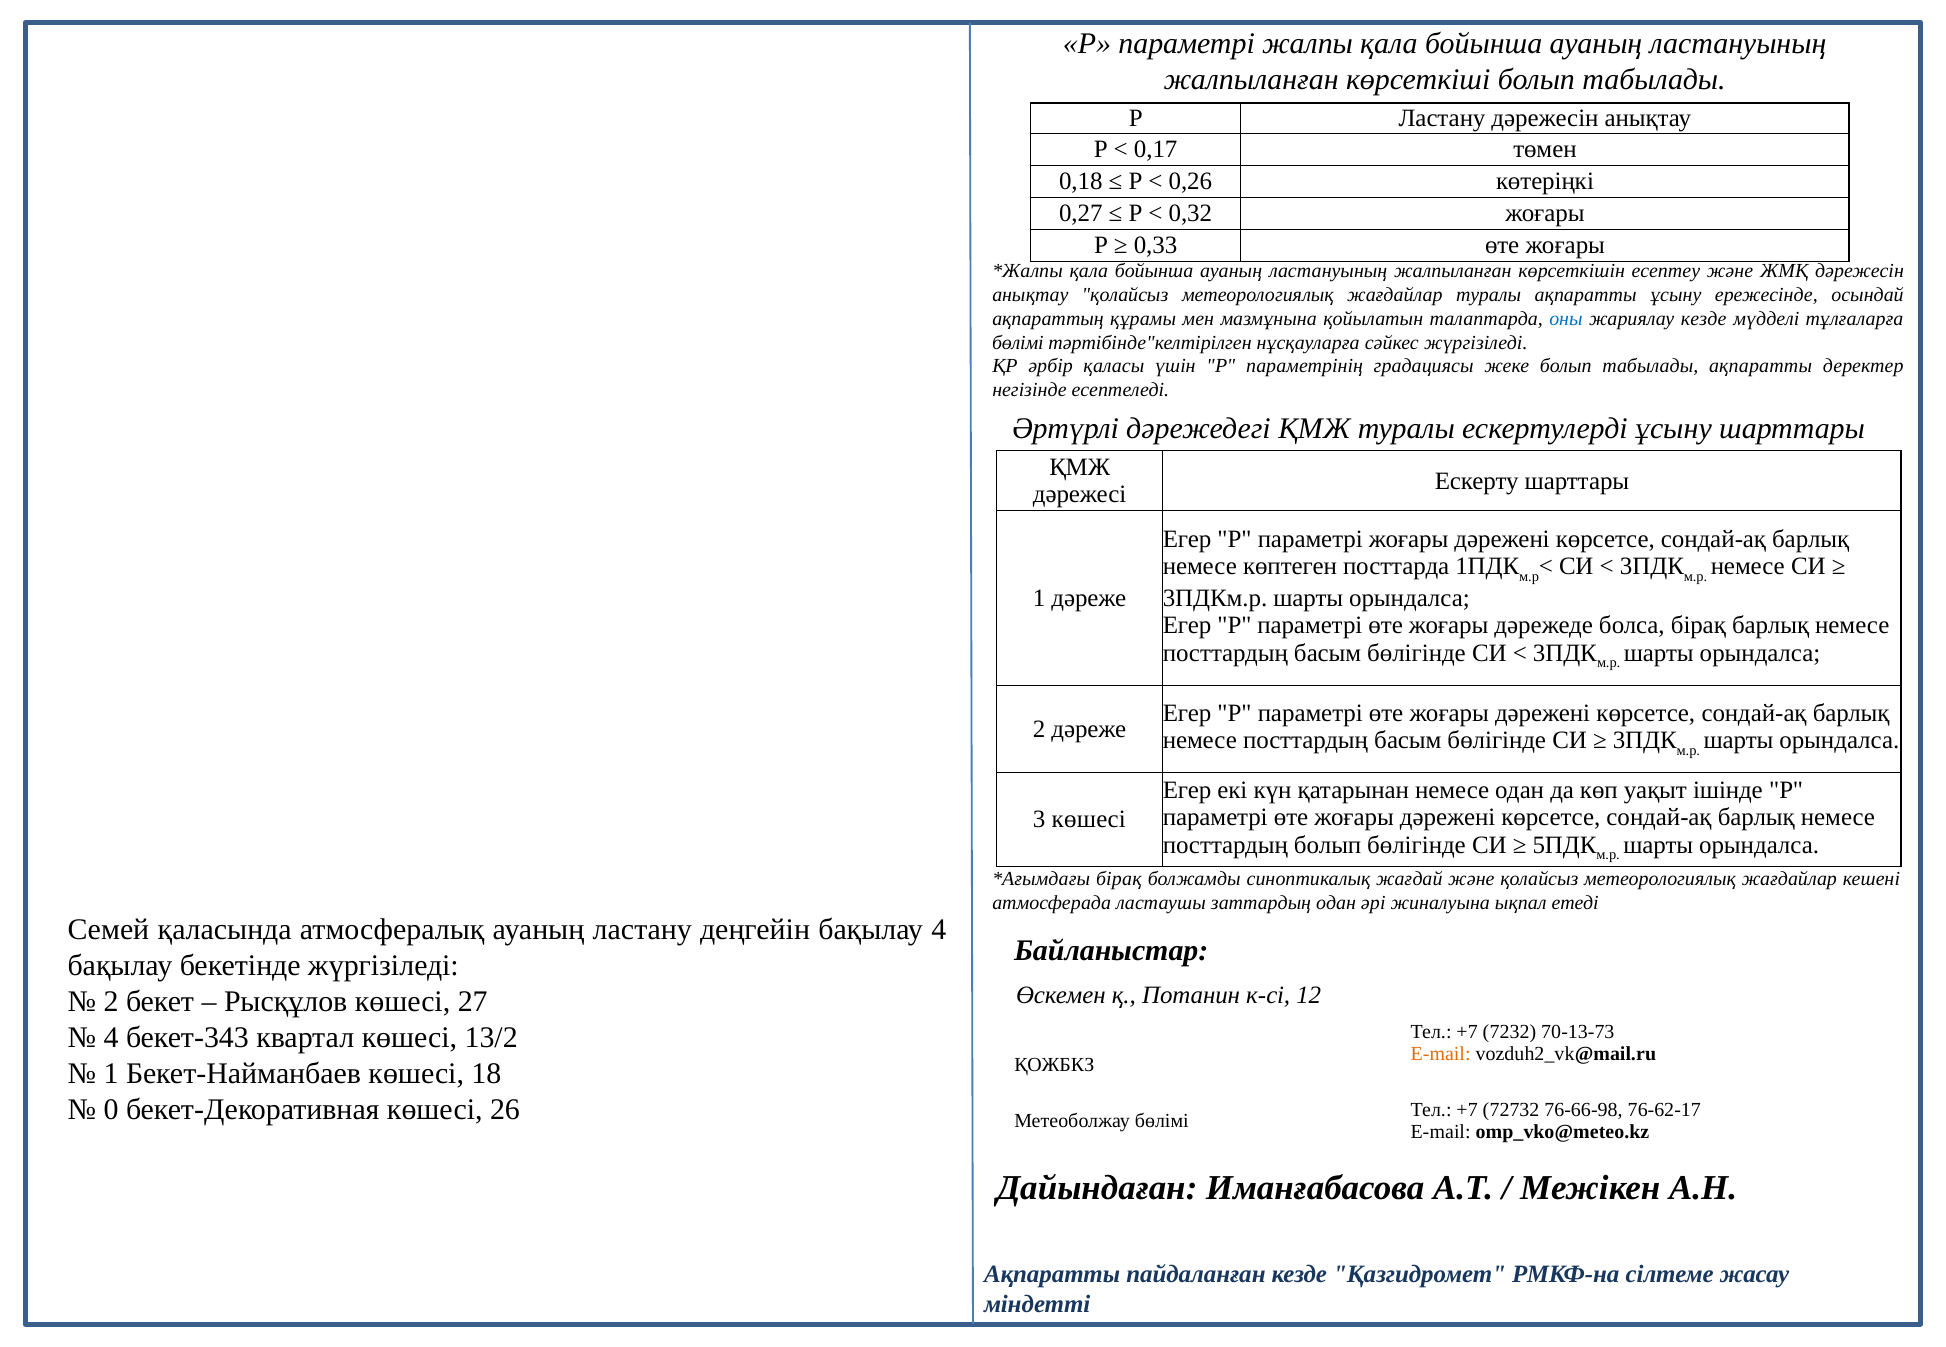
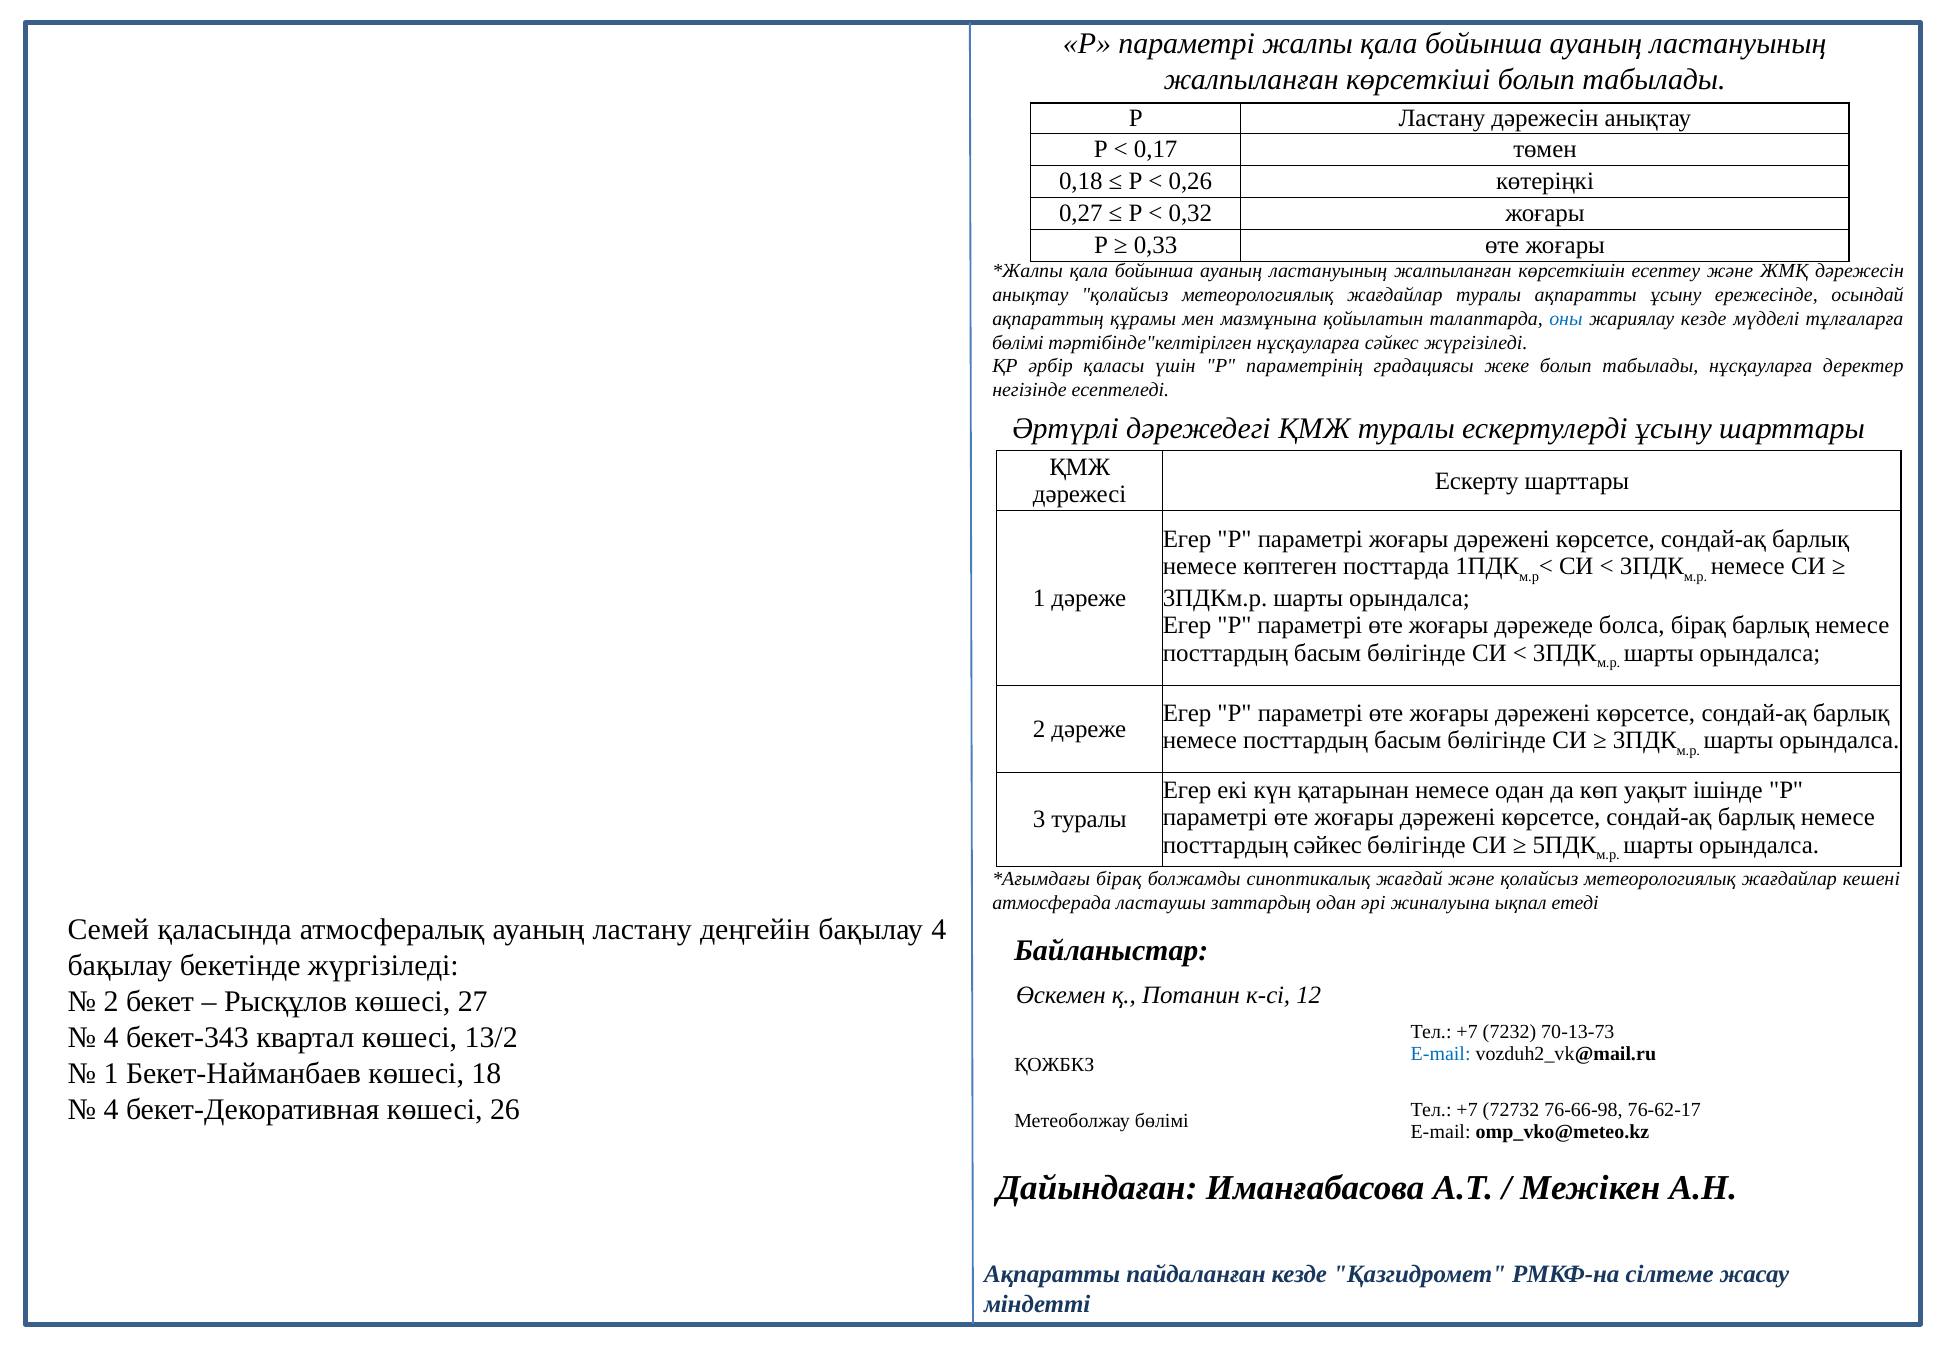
табылады ақпаратты: ақпаратты -> нұсқауларға (1761, 366)
3 көшесі: көшесі -> туралы (1089, 820)
посттардың болып: болып -> сәйкес (1328, 845)
E-mail colour: orange -> blue (1441, 1054)
0: 0 -> 4 (111, 1110)
